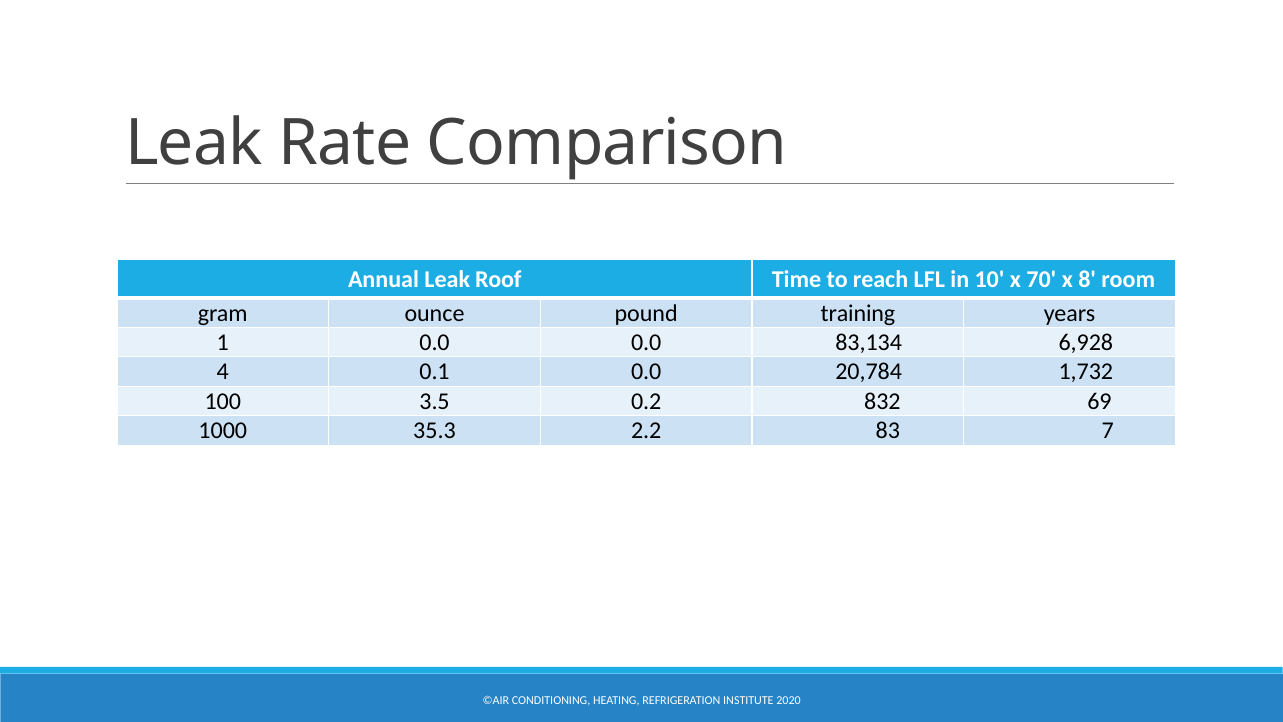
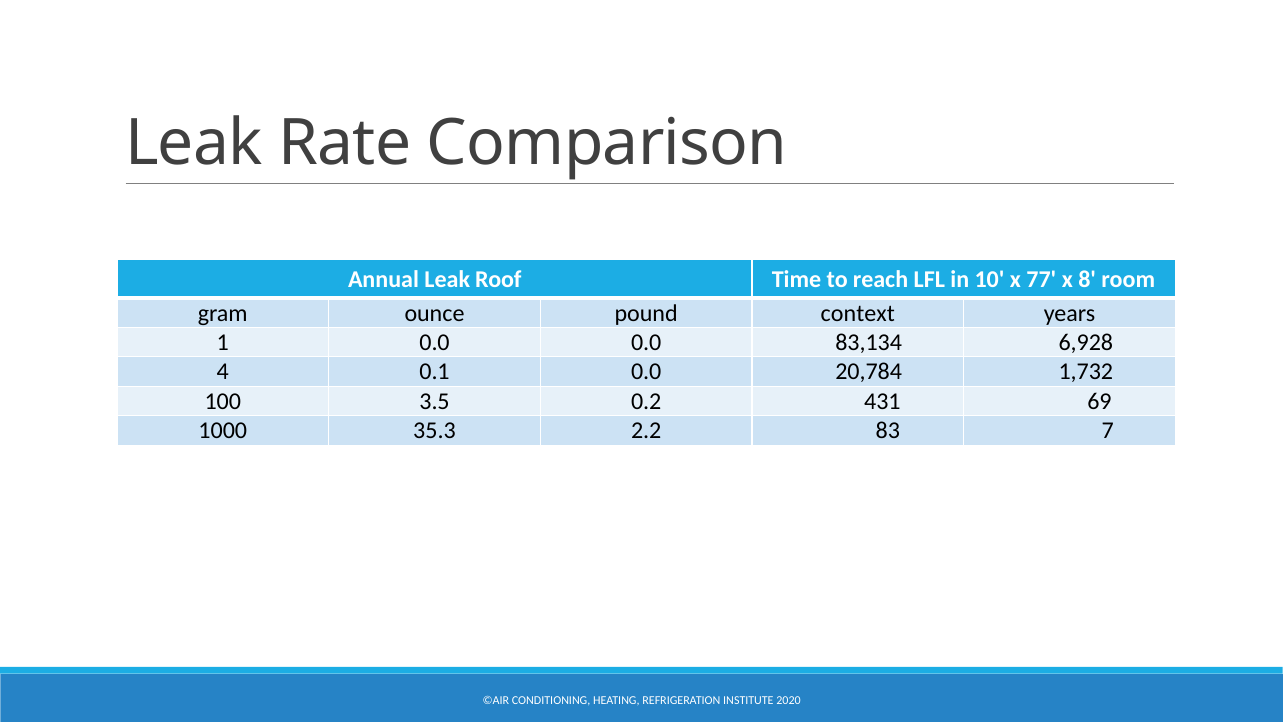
70: 70 -> 77 (1041, 279)
training: training -> context (858, 313)
832: 832 -> 431 (882, 401)
